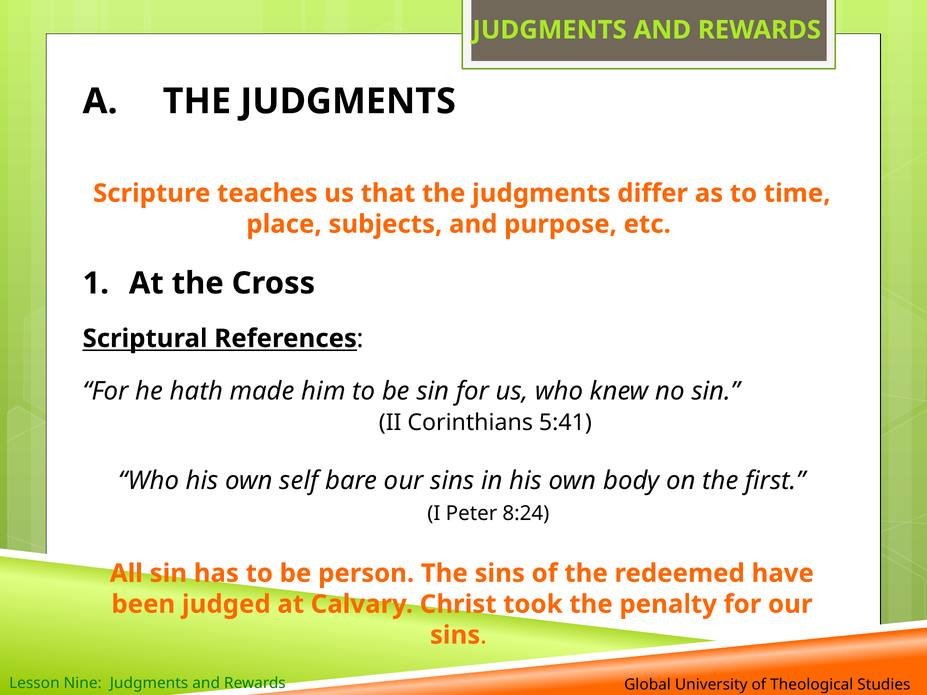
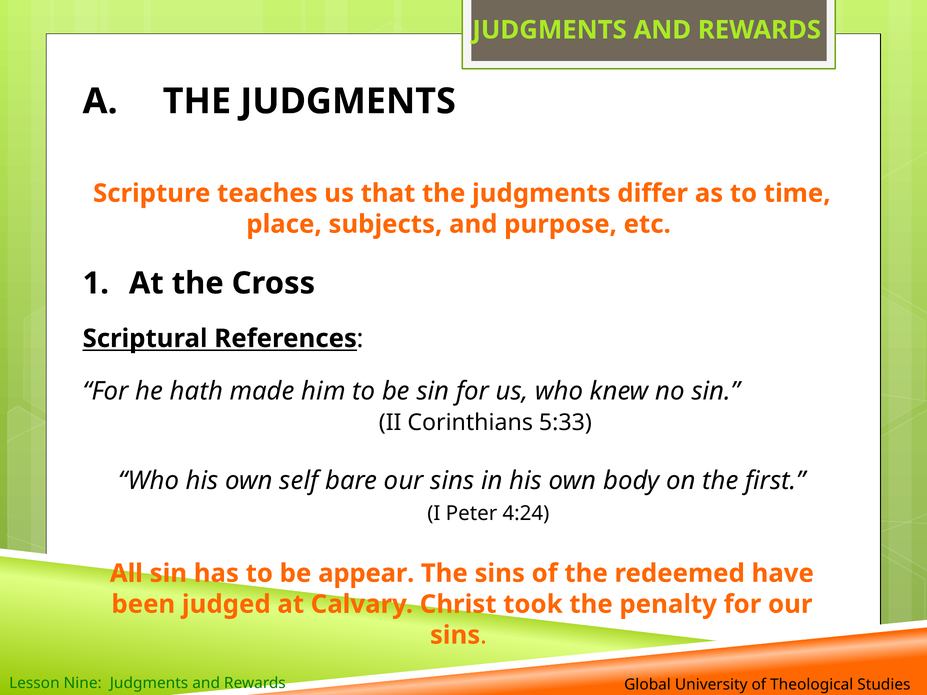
5:41: 5:41 -> 5:33 (565, 423)
8:24: 8:24 -> 4:24 (526, 513)
person: person -> appear (366, 574)
